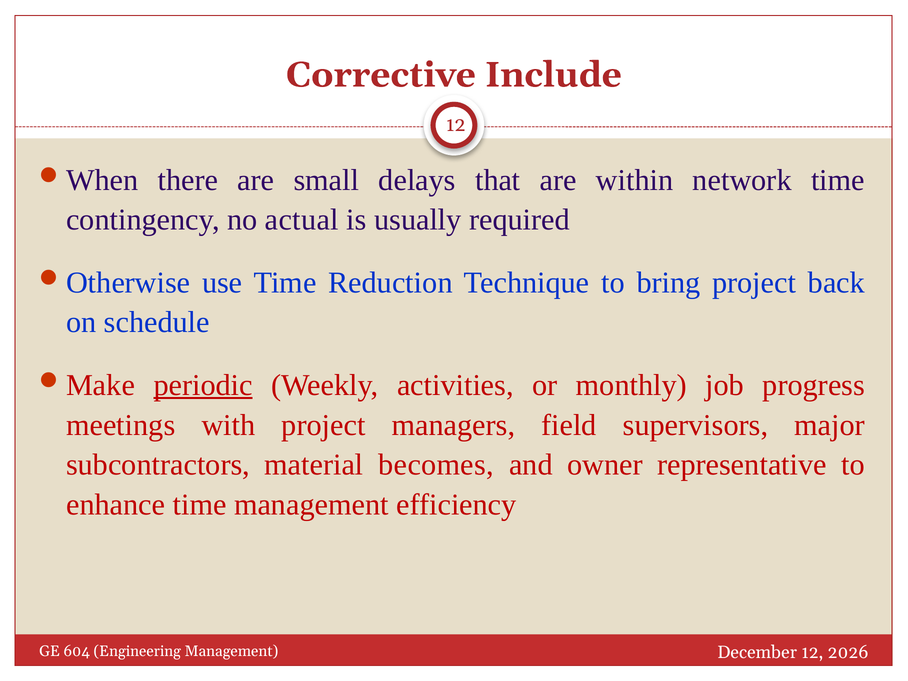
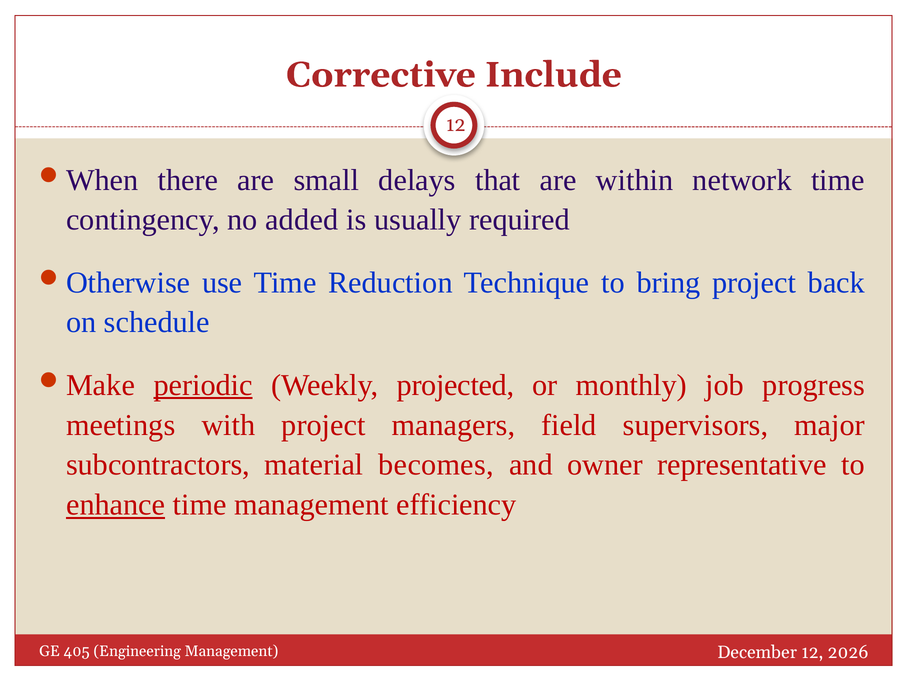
actual: actual -> added (302, 220)
activities: activities -> projected (455, 385)
enhance underline: none -> present (116, 505)
604: 604 -> 405 (77, 651)
